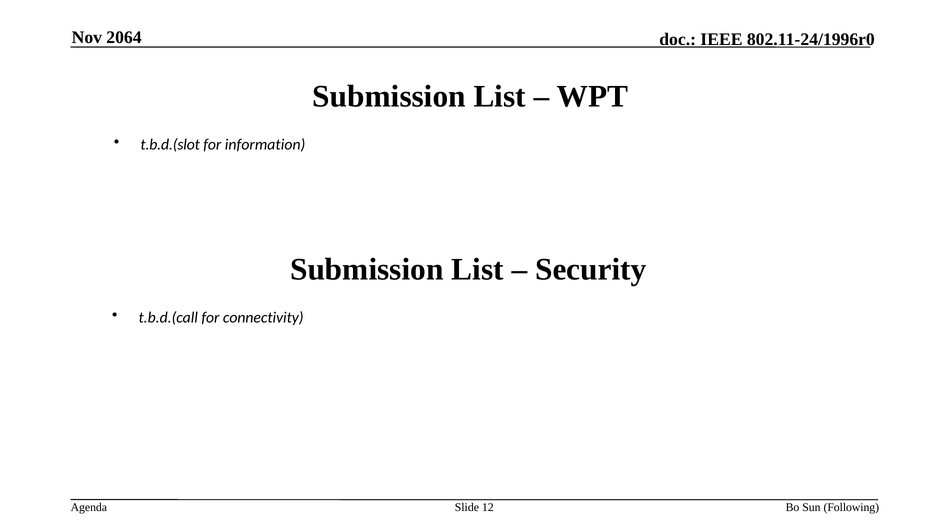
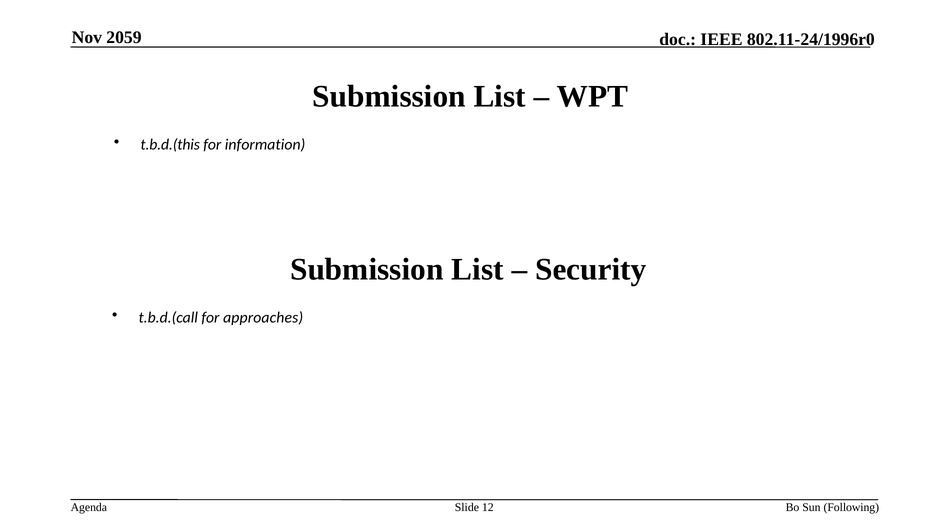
2064: 2064 -> 2059 (124, 37)
t.b.d.(slot: t.b.d.(slot -> t.b.d.(this (170, 145)
connectivity: connectivity -> approaches (263, 318)
